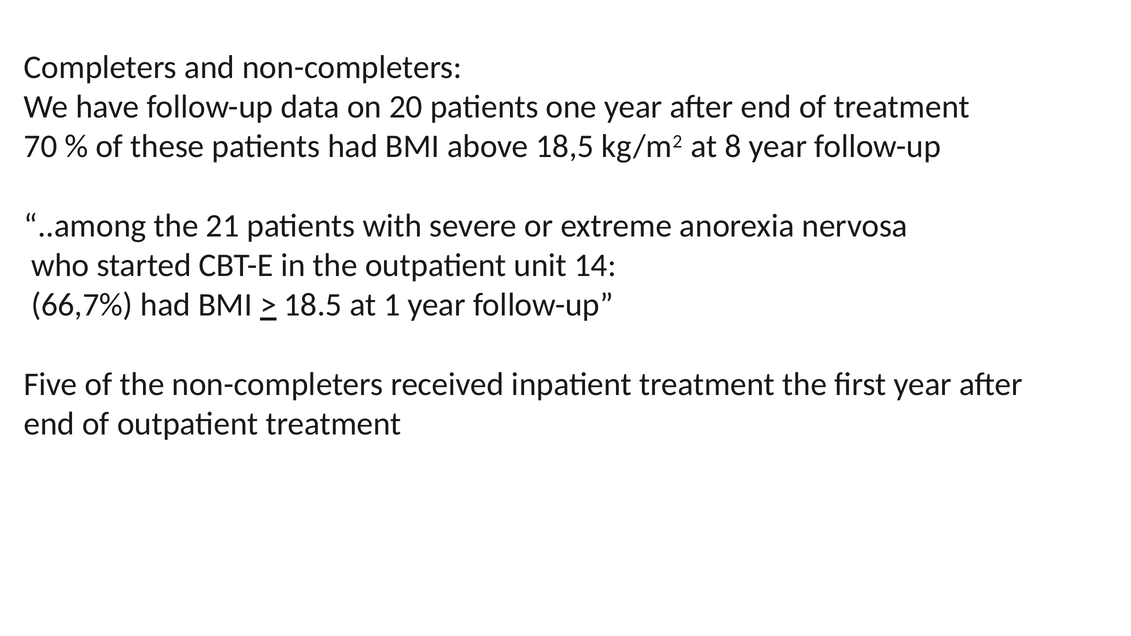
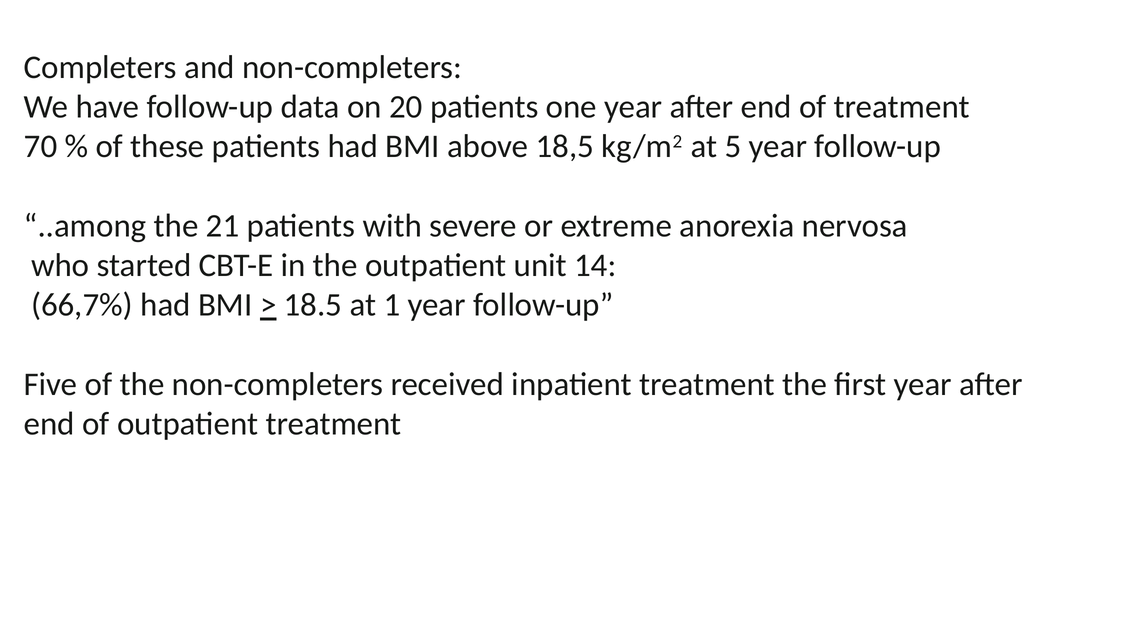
8: 8 -> 5 (733, 147)
